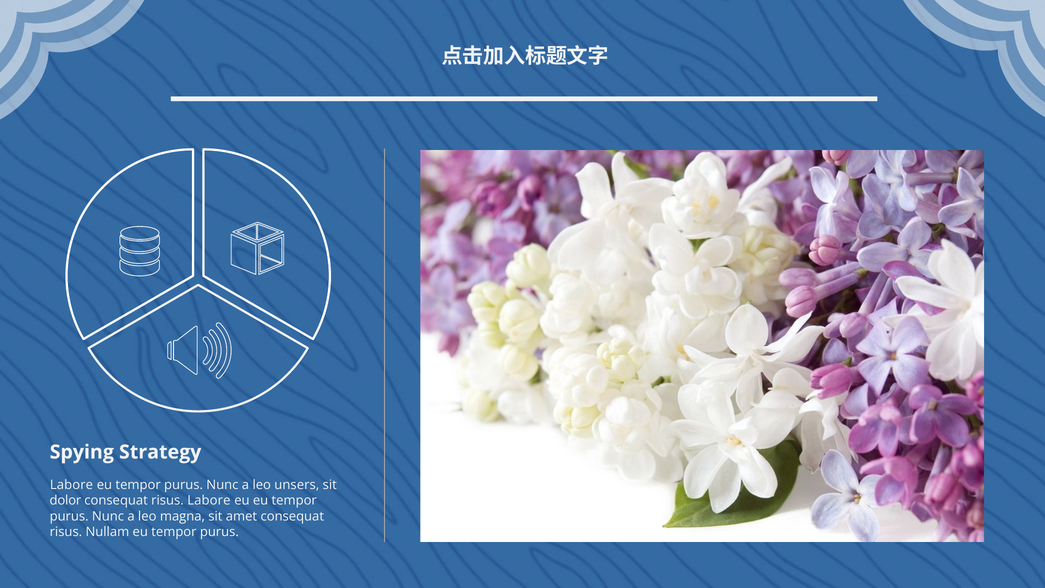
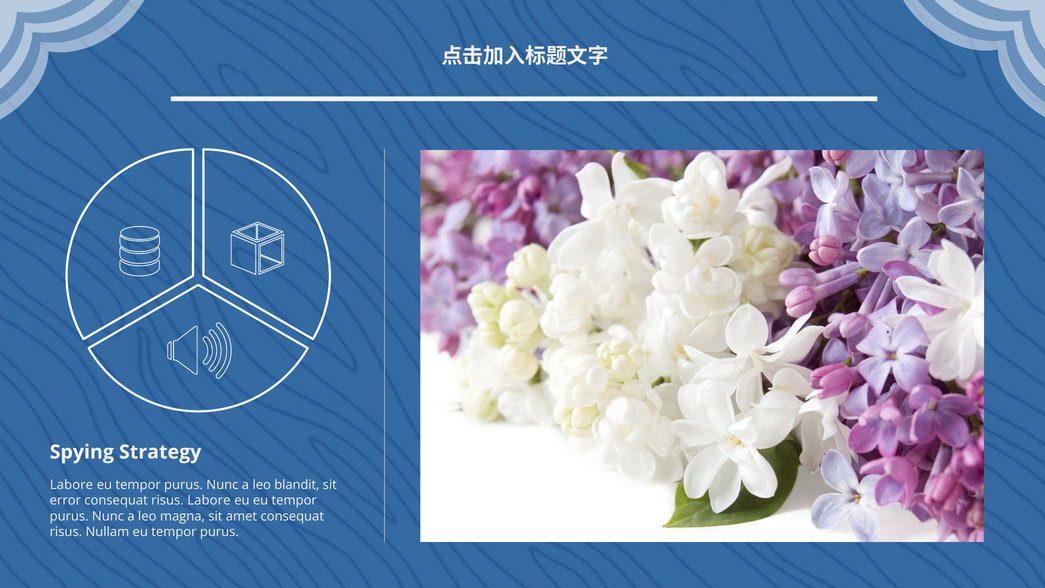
unsers: unsers -> blandit (297, 485)
dolor: dolor -> error (65, 501)
